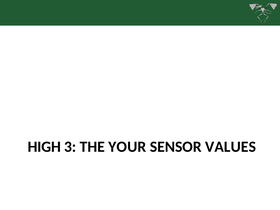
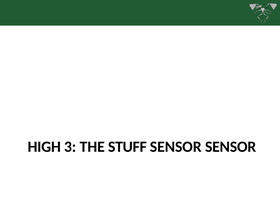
YOUR: YOUR -> STUFF (127, 147)
SENSOR VALUES: VALUES -> SENSOR (231, 147)
